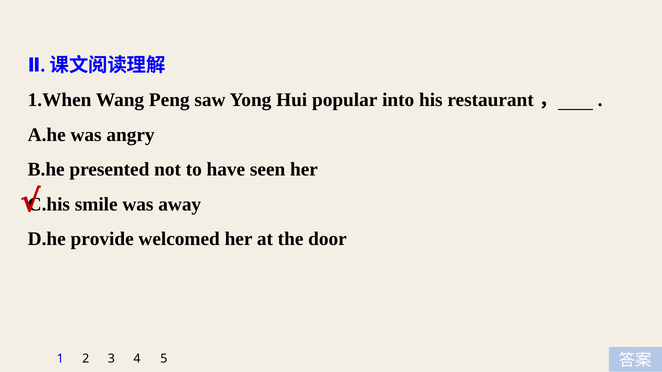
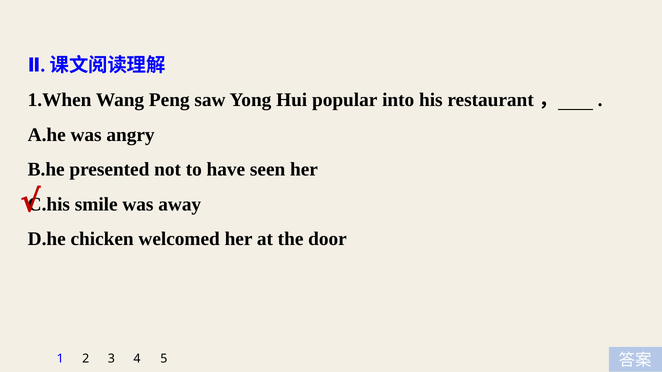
provide: provide -> chicken (102, 239)
